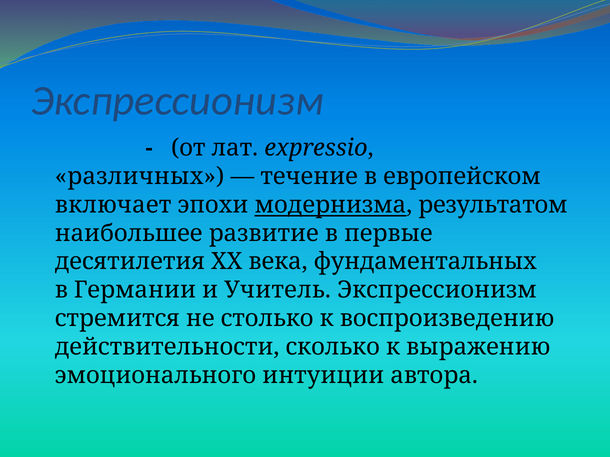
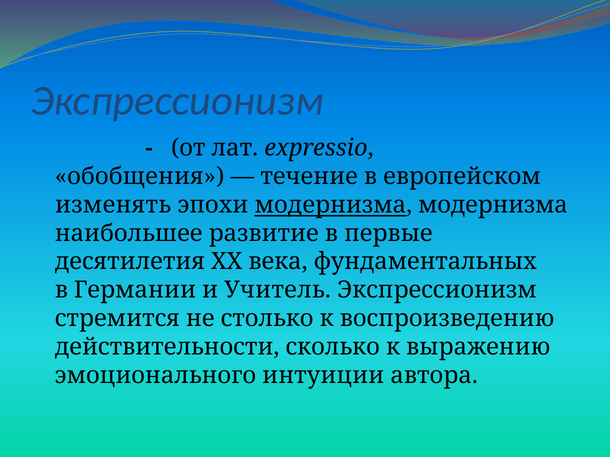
различных: различных -> обобщения (140, 176)
включает: включает -> изменять (113, 205)
модернизма результатом: результатом -> модернизма (493, 205)
